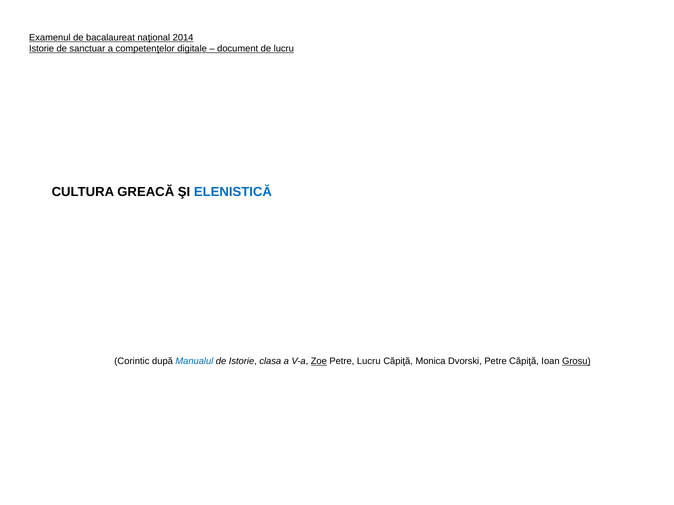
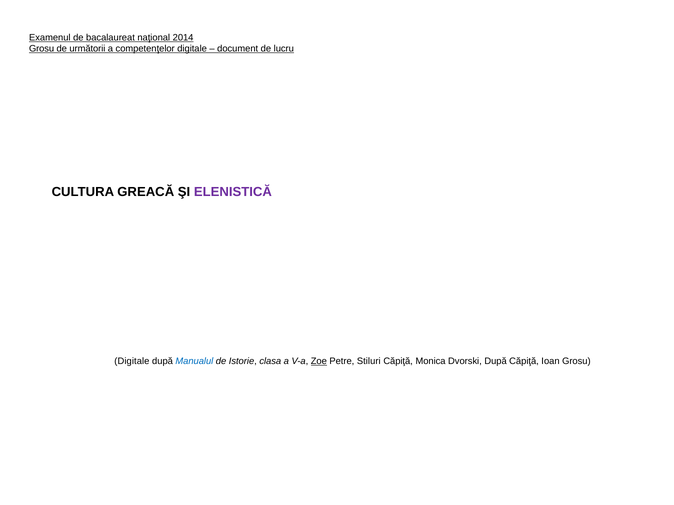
Istorie: Istorie -> Grosu (42, 49)
sanctuar: sanctuar -> următorii (87, 49)
ELENISTICĂ colour: blue -> purple (233, 192)
Corintic: Corintic -> Digitale (132, 362)
Petre Lucru: Lucru -> Stiluri (369, 362)
Dvorski Petre: Petre -> După (496, 362)
Grosu underline: present -> none (576, 362)
